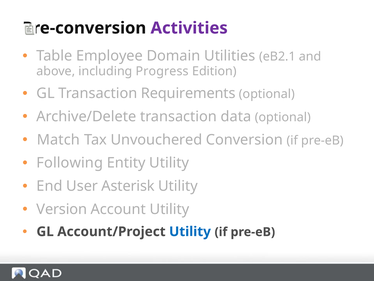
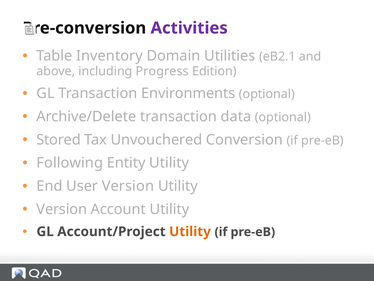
Employee: Employee -> Inventory (109, 56)
Requirements: Requirements -> Environments (188, 93)
Match: Match -> Stored (58, 139)
User Asterisk: Asterisk -> Version (128, 186)
Utility colour: blue -> orange (190, 231)
